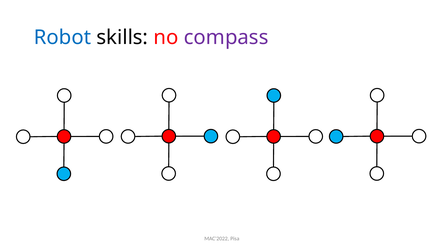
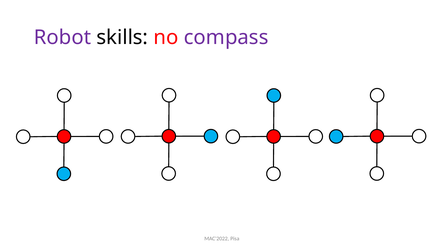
Robot colour: blue -> purple (63, 37)
